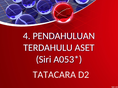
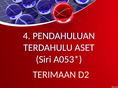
TATACARA: TATACARA -> TERIMAAN (54, 75)
